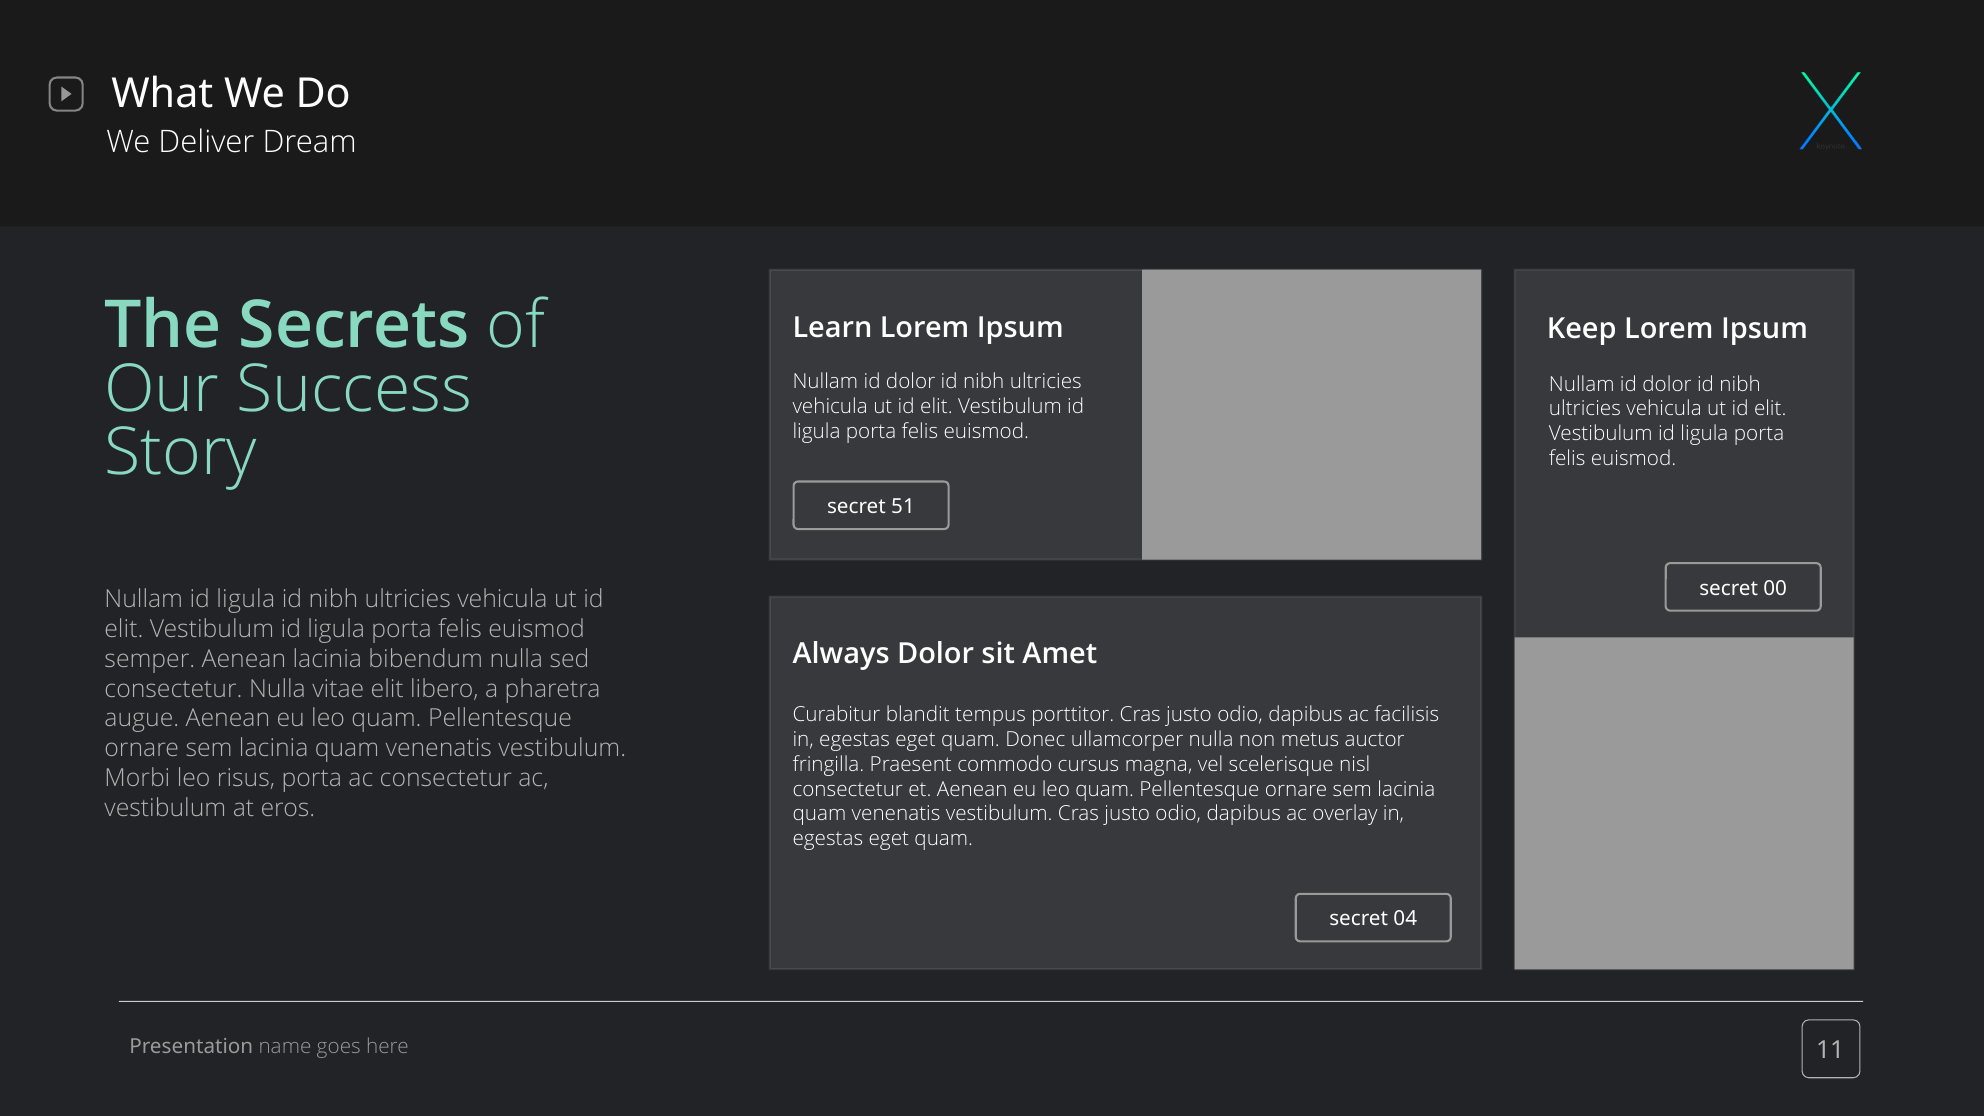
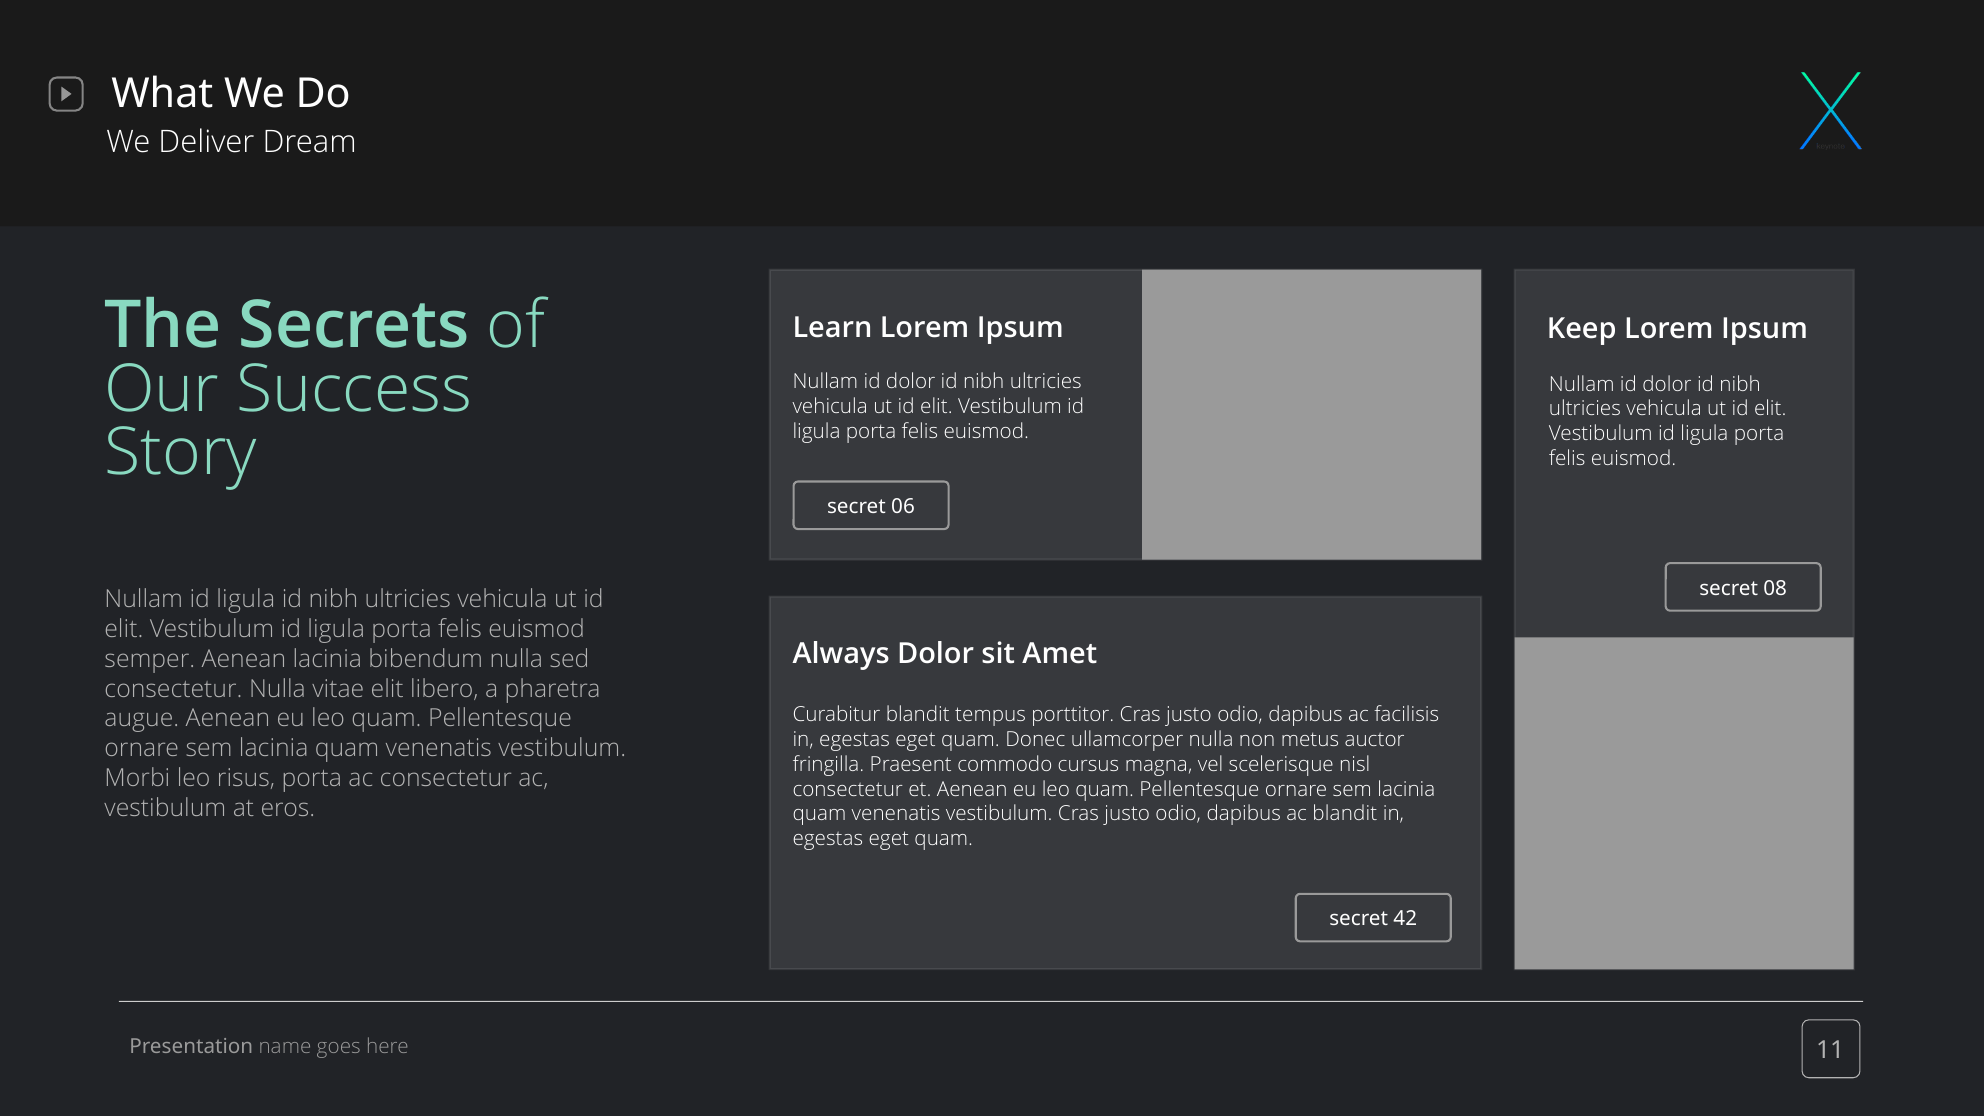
51: 51 -> 06 (903, 507)
00: 00 -> 08 (1775, 588)
ac overlay: overlay -> blandit (1345, 814)
04: 04 -> 42 (1405, 919)
